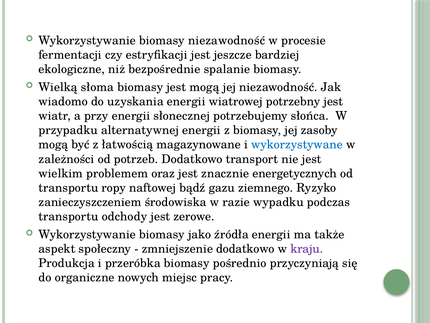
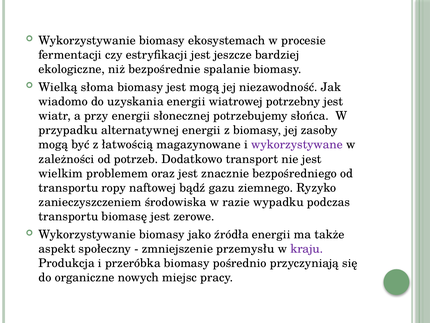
biomasy niezawodność: niezawodność -> ekosystemach (227, 40)
wykorzystywane colour: blue -> purple (297, 144)
energetycznych: energetycznych -> bezpośredniego (295, 173)
odchody: odchody -> biomasę (124, 216)
zmniejszenie dodatkowo: dodatkowo -> przemysłu (245, 249)
